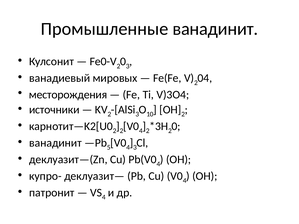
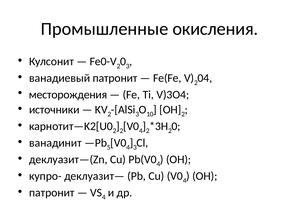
Промышленные ванадинит: ванадинит -> окисления (215, 29)
ванадиевый мировых: мировых -> патронит (115, 78)
